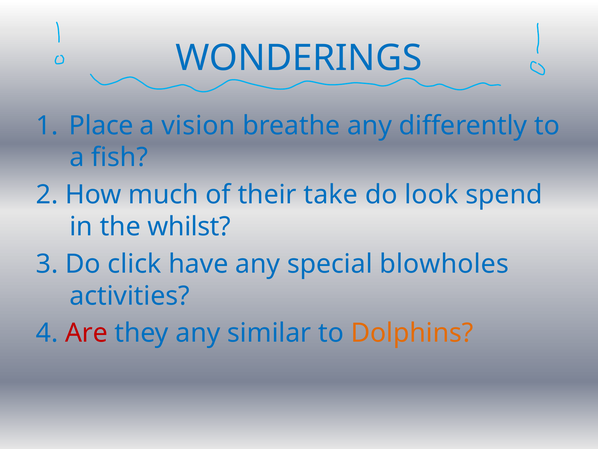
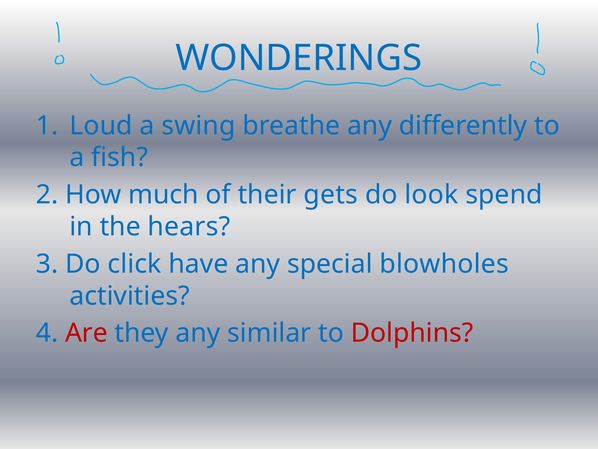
Place: Place -> Loud (101, 125)
vision: vision -> swing (198, 125)
take: take -> gets (331, 195)
whilst: whilst -> hears (189, 226)
Dolphins colour: orange -> red (412, 333)
